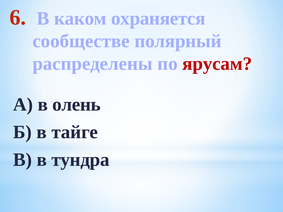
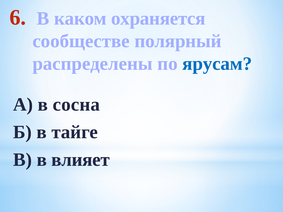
ярусам colour: red -> blue (217, 64)
олень: олень -> сосна (76, 105)
тундра: тундра -> влияет (80, 160)
